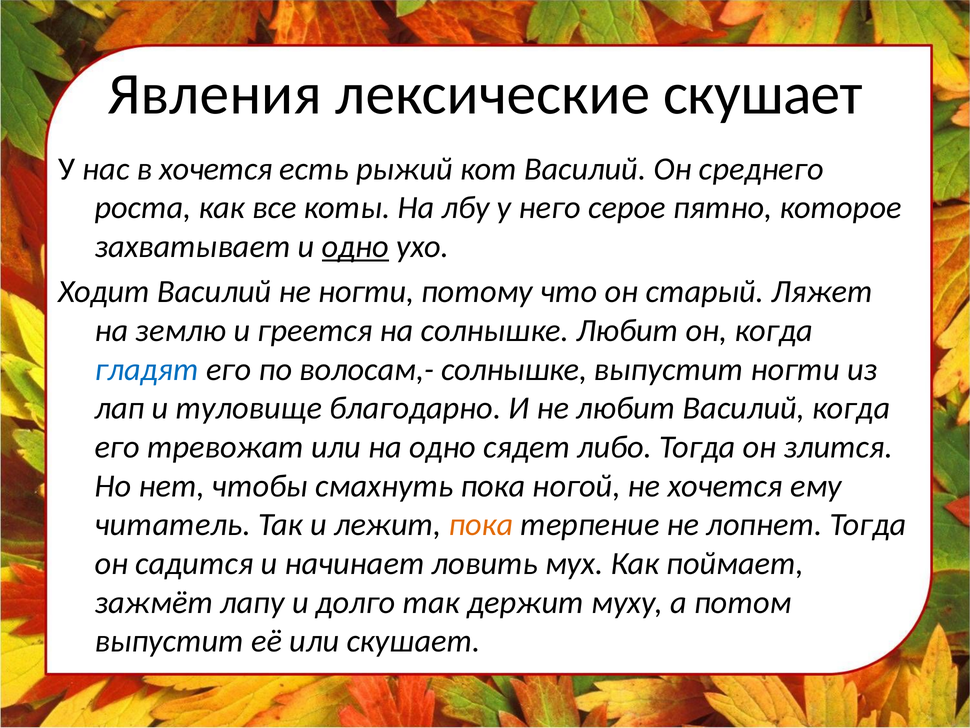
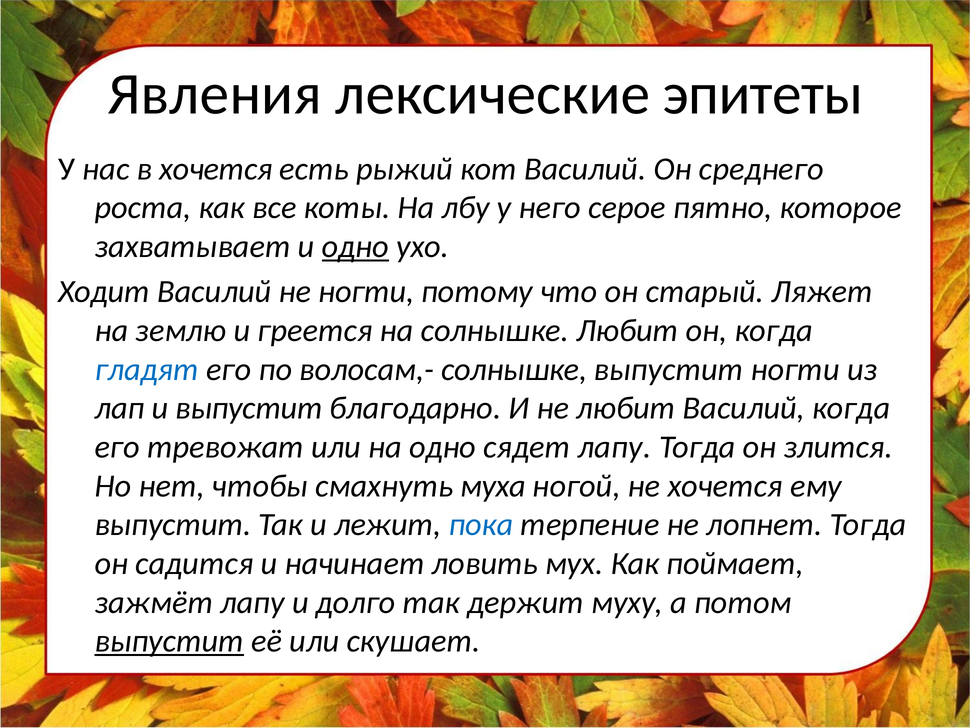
лексические скушает: скушает -> эпитеты (763, 94)
и туловище: туловище -> выпустит (249, 408)
сядет либо: либо -> лапу (614, 447)
смахнуть пока: пока -> муха (493, 486)
читатель: читатель -> выпустит (173, 524)
пока colour: orange -> blue (481, 524)
выпустит underline: none -> present (169, 641)
